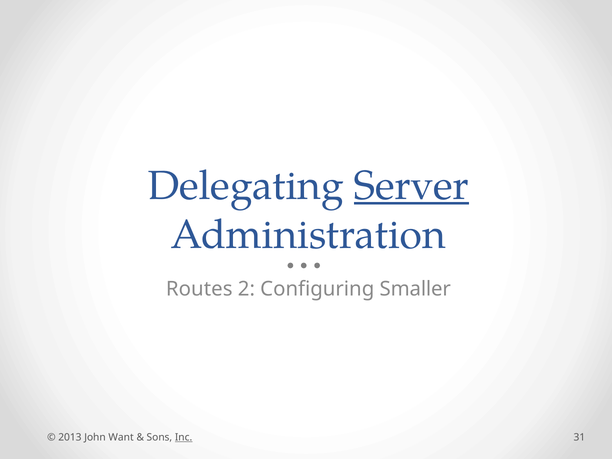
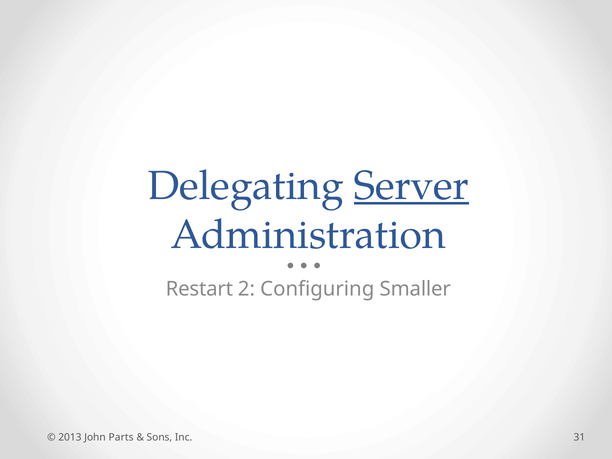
Routes: Routes -> Restart (199, 289)
Want: Want -> Parts (121, 438)
Inc underline: present -> none (184, 438)
